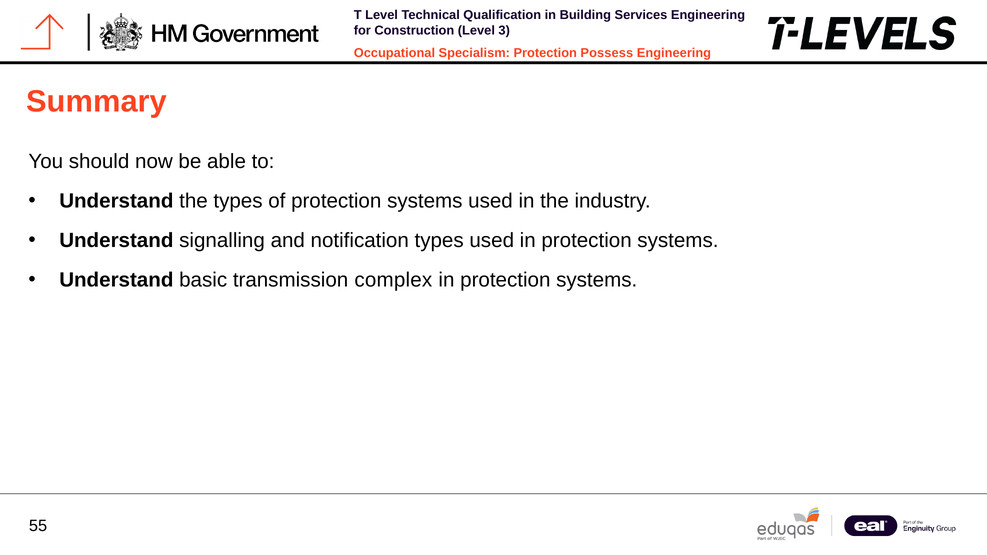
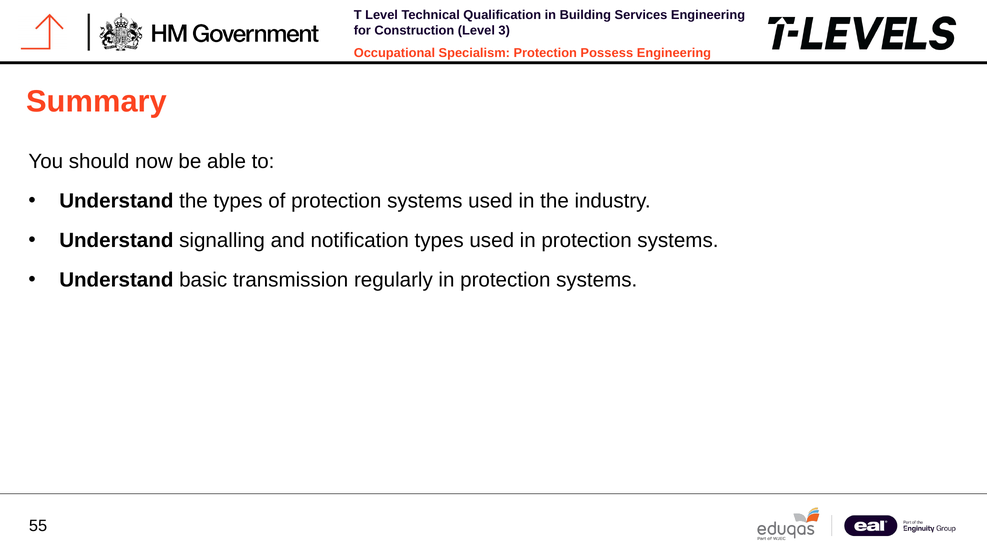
complex: complex -> regularly (393, 280)
